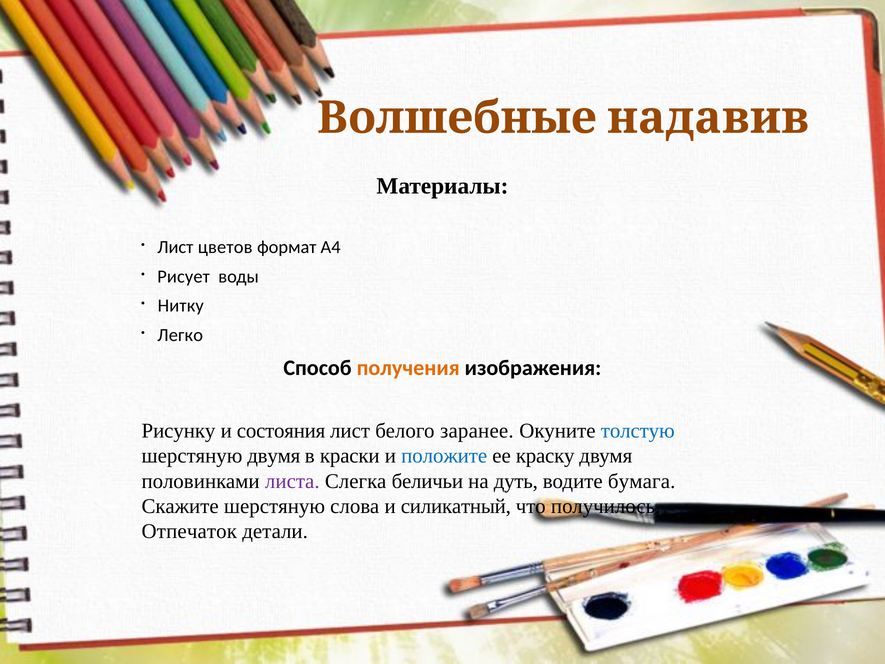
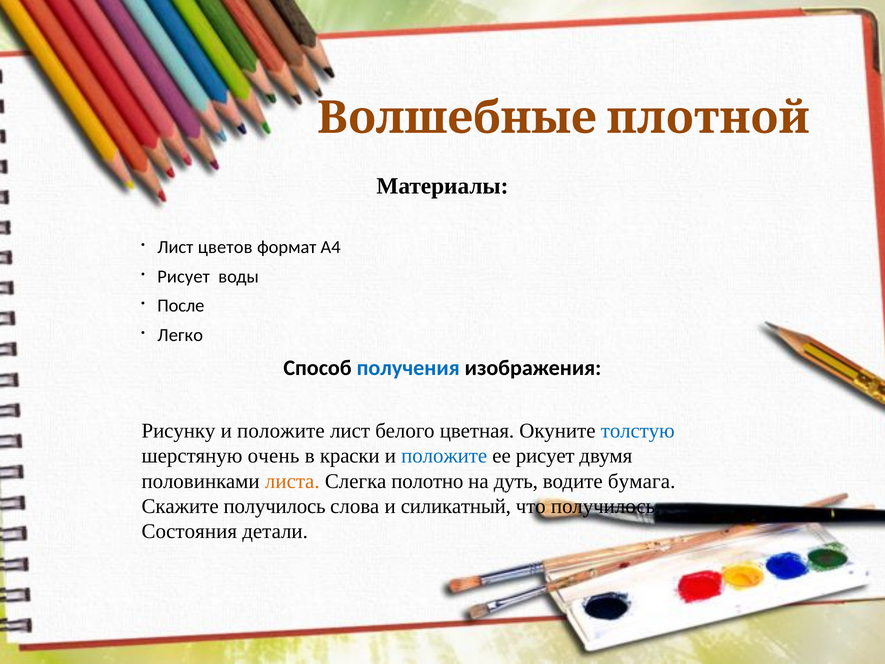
надавив: надавив -> плотной (708, 118)
Нитку: Нитку -> После (181, 306)
получения colour: orange -> blue (408, 368)
состояния: состояния -> положите (281, 431)
заранее: заранее -> цветная (477, 431)
шерстяную двумя: двумя -> очень (274, 456)
ее краску: краску -> рисует (545, 456)
листа colour: purple -> orange (292, 481)
беличьи: беличьи -> полотно (427, 481)
Скажите шерстяную: шерстяную -> получилось (275, 506)
Отпечаток: Отпечаток -> Состояния (189, 531)
